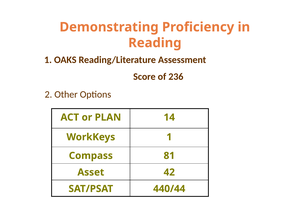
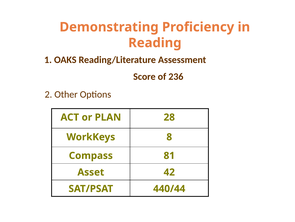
14: 14 -> 28 (169, 117)
WorkKeys 1: 1 -> 8 (169, 137)
